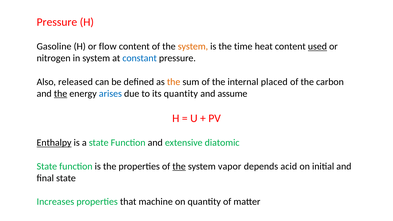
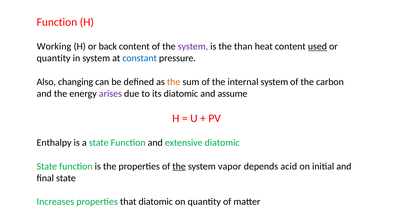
Pressure: Pressure -> Function (57, 22)
Gasoline: Gasoline -> Working (54, 46)
flow: flow -> back (108, 46)
system colour: orange -> purple (193, 46)
time: time -> than (243, 46)
nitrogen: nitrogen -> quantity (54, 58)
released: released -> changing (76, 82)
internal placed: placed -> system (274, 82)
the underline: present -> none (61, 94)
arises colour: blue -> purple (110, 94)
its quantity: quantity -> diatomic (181, 94)
Enthalpy underline: present -> none (54, 143)
that machine: machine -> diatomic (156, 202)
